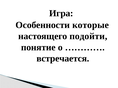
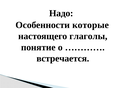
Игра: Игра -> Надо (61, 13)
подойти: подойти -> глаголы (88, 36)
